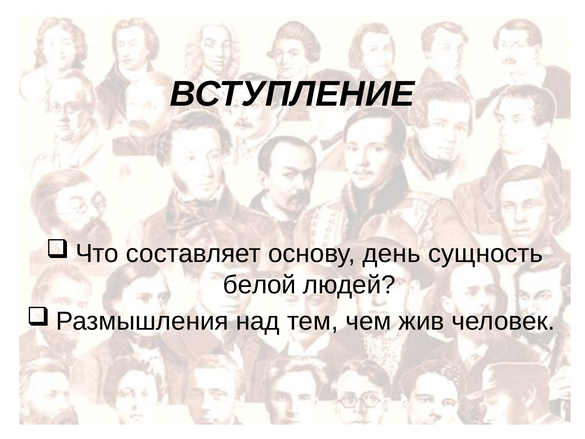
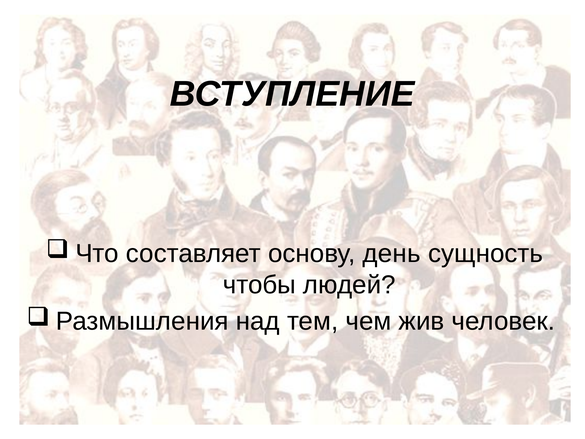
белой: белой -> чтобы (259, 285)
